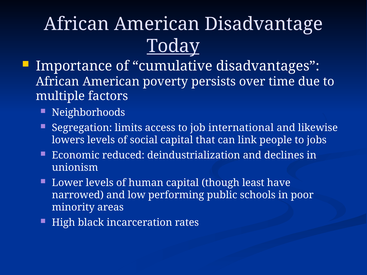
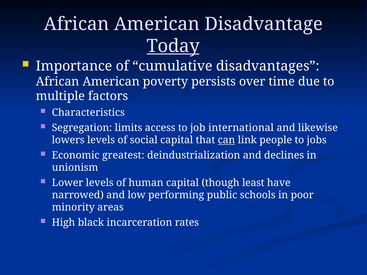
Neighborhoods: Neighborhoods -> Characteristics (88, 113)
can underline: none -> present (226, 140)
reduced: reduced -> greatest (123, 155)
